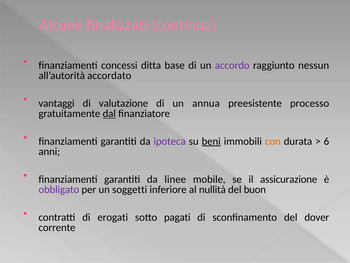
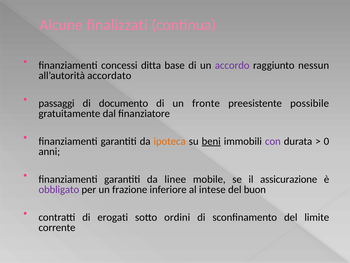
vantaggi: vantaggi -> passaggi (56, 103)
valutazione: valutazione -> documento (124, 103)
annua: annua -> fronte (206, 103)
processo: processo -> possibile (310, 103)
dal underline: present -> none (109, 113)
ipoteca colour: purple -> orange (170, 141)
con colour: orange -> purple (273, 141)
6: 6 -> 0 (326, 141)
soggetti: soggetti -> frazione (130, 189)
nullità: nullità -> intese (212, 189)
pagati: pagati -> ordini (177, 217)
dover: dover -> limite (317, 217)
